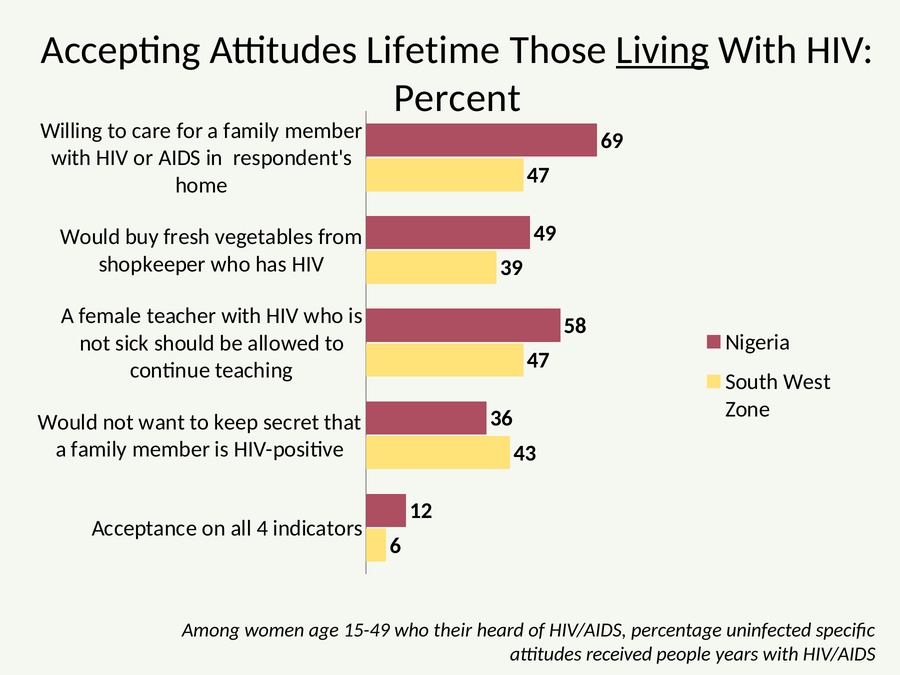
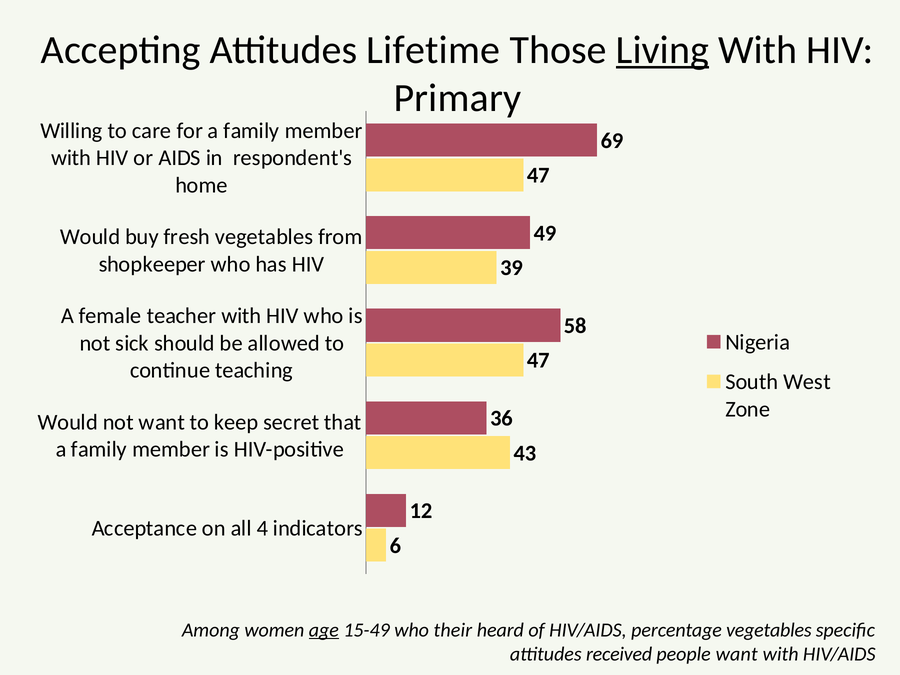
Percent: Percent -> Primary (457, 98)
age underline: none -> present (324, 630)
percentage uninfected: uninfected -> vegetables (769, 630)
people years: years -> want (737, 654)
